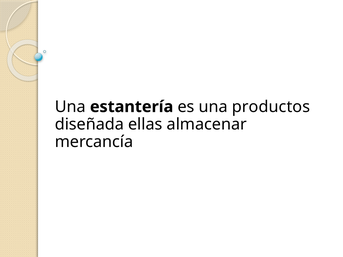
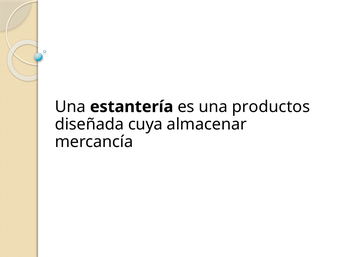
ellas: ellas -> cuya (145, 124)
